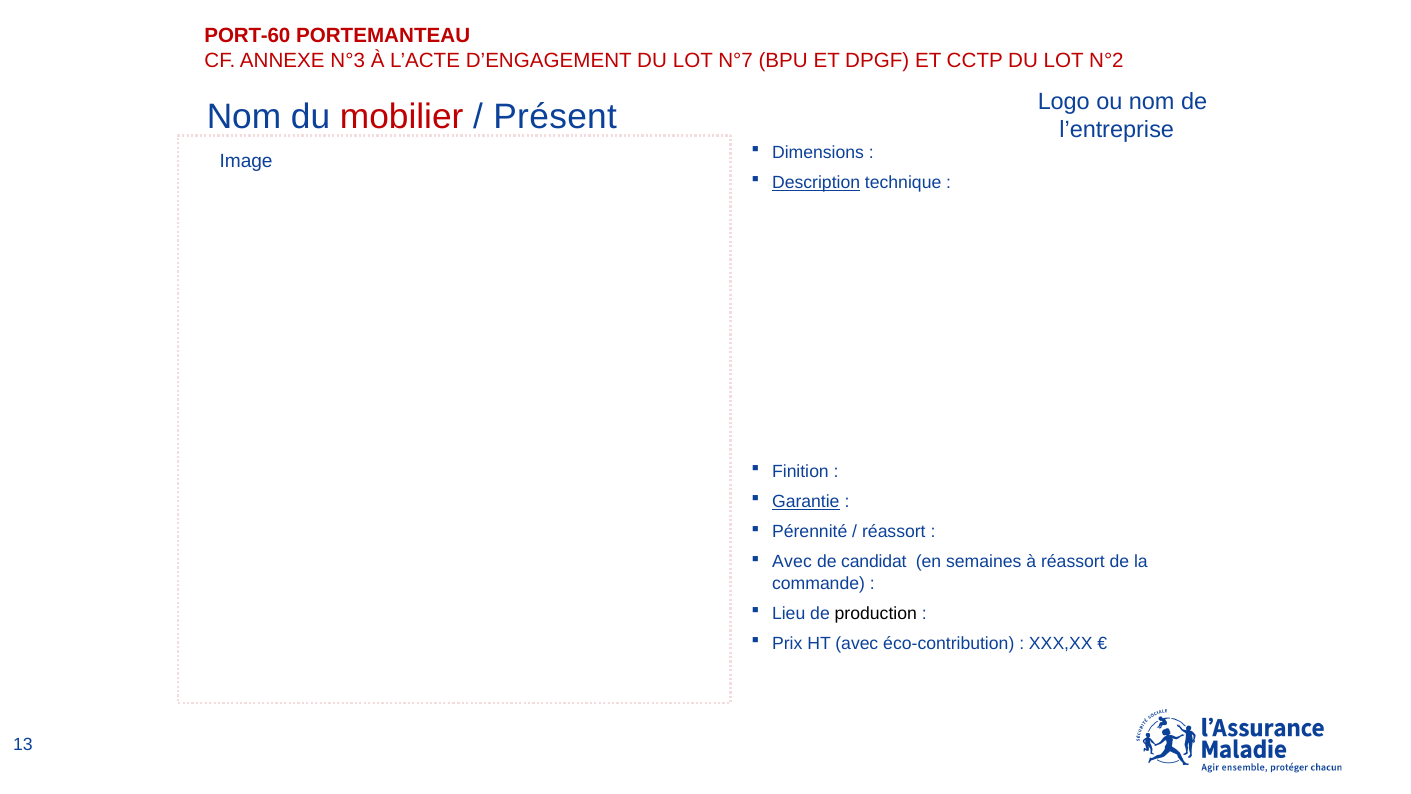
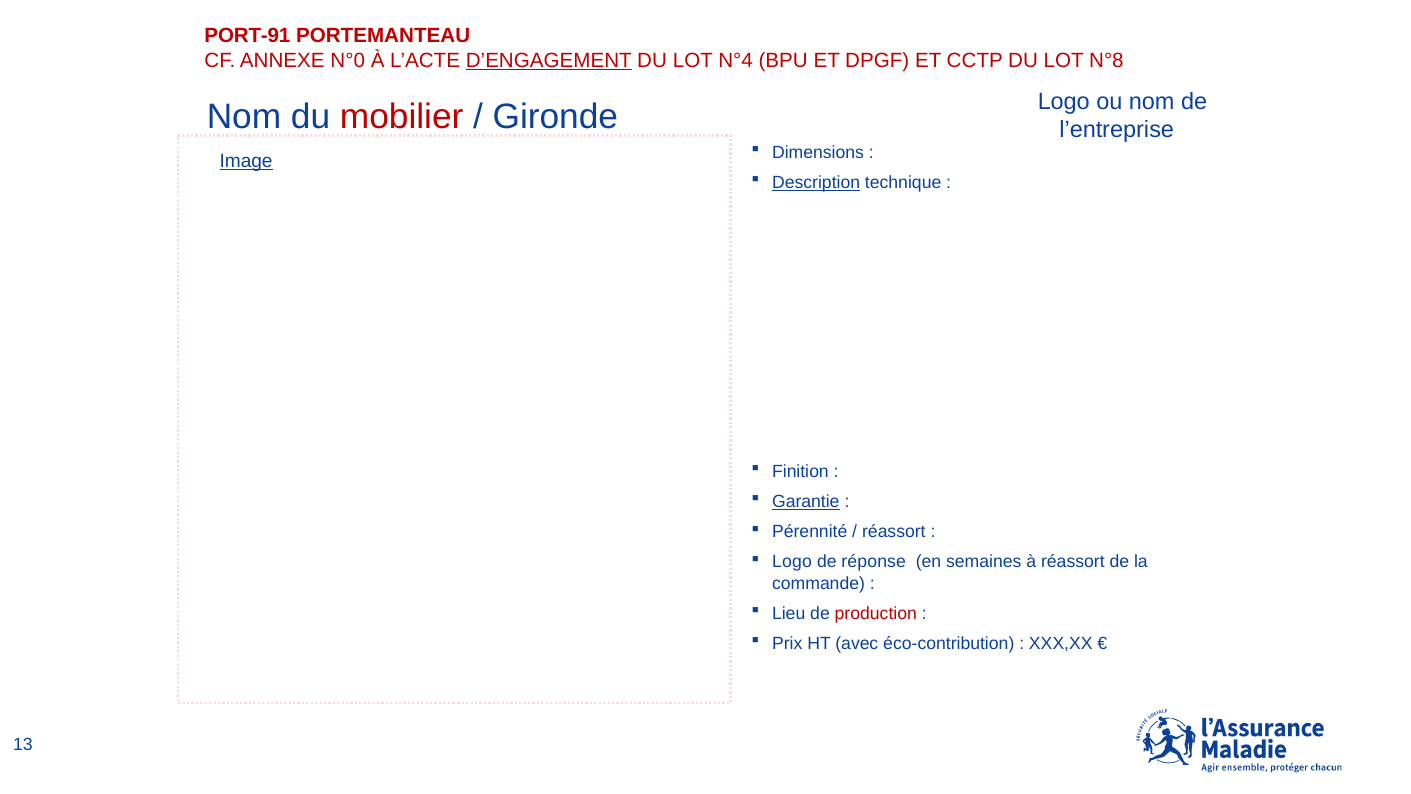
PORT-60: PORT-60 -> PORT-91 (247, 36)
N°3: N°3 -> N°0 (348, 61)
D’ENGAGEMENT underline: none -> present (549, 61)
N°7: N°7 -> N°4 (736, 61)
N°2: N°2 -> N°8 (1106, 61)
Présent: Présent -> Gironde (555, 116)
Image underline: none -> present (246, 161)
Avec: Avec -> Logo (792, 562)
candidat: candidat -> réponse (874, 562)
production colour: black -> red (876, 613)
